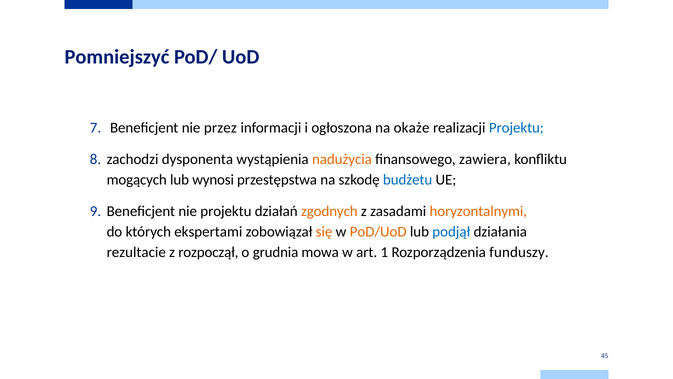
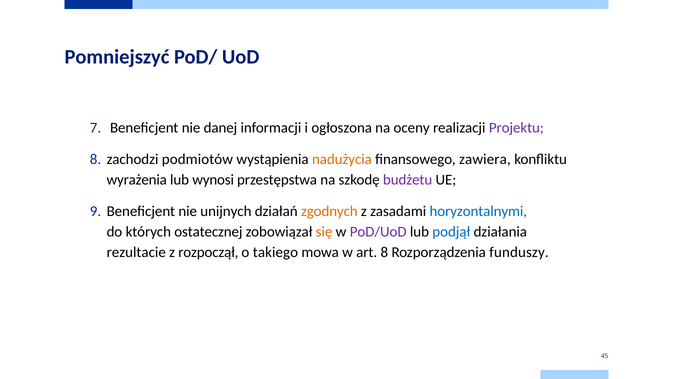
przez: przez -> danej (220, 128)
okaże: okaże -> oceny (412, 128)
Projektu colour: blue -> purple (516, 128)
dysponenta: dysponenta -> podmiotów (197, 159)
mogących: mogących -> wyrażenia (137, 180)
budżetu colour: blue -> purple (408, 180)
nie projektu: projektu -> unijnych (226, 211)
horyzontalnymi colour: orange -> blue (478, 211)
ekspertami: ekspertami -> ostatecznej (208, 232)
PoD/UoD colour: orange -> purple (378, 232)
grudnia: grudnia -> takiego (275, 252)
art 1: 1 -> 8 (384, 252)
